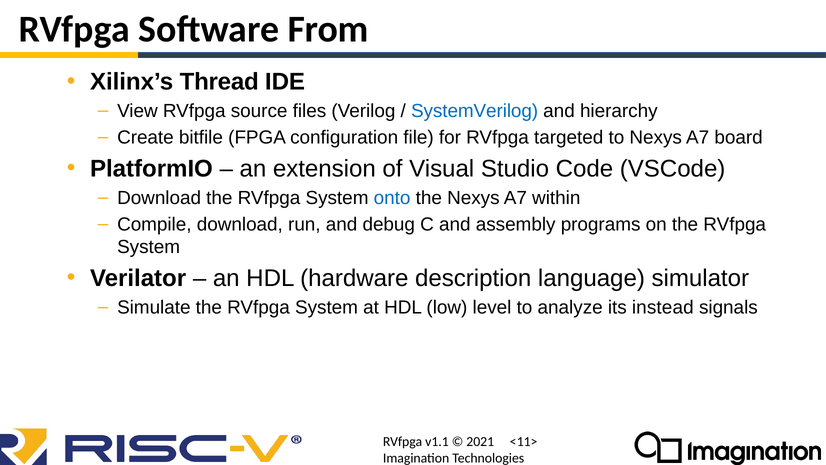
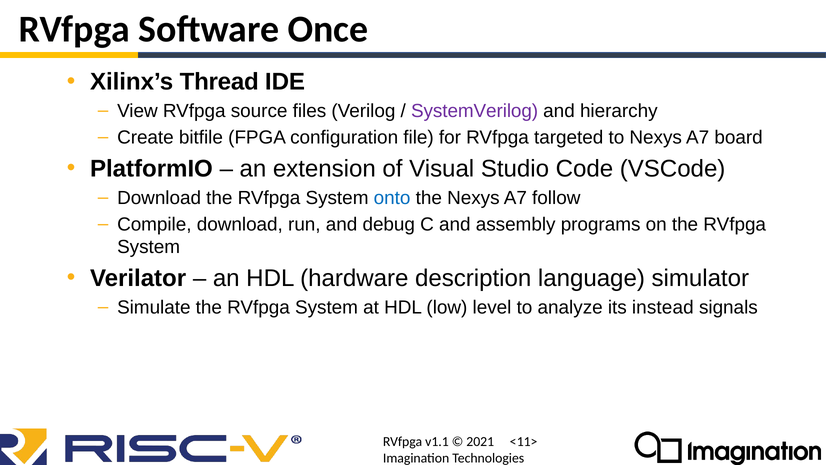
From: From -> Once (328, 29)
SystemVerilog colour: blue -> purple (475, 111)
within: within -> follow (556, 198)
